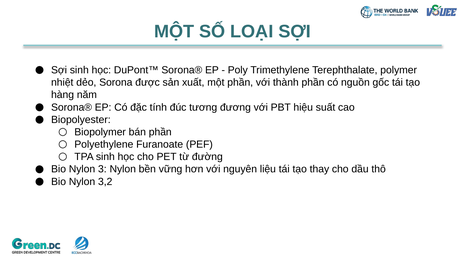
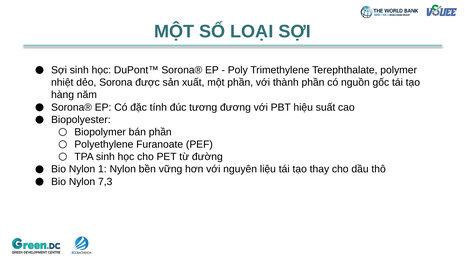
3: 3 -> 1 (102, 169)
3,2: 3,2 -> 7,3 (105, 181)
